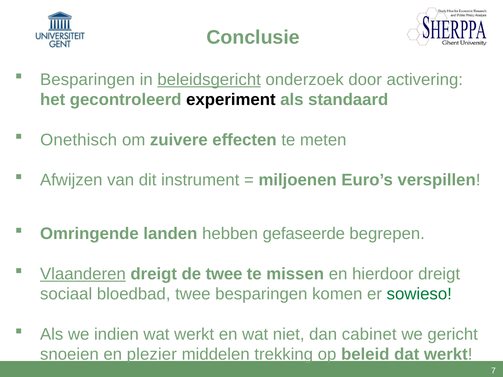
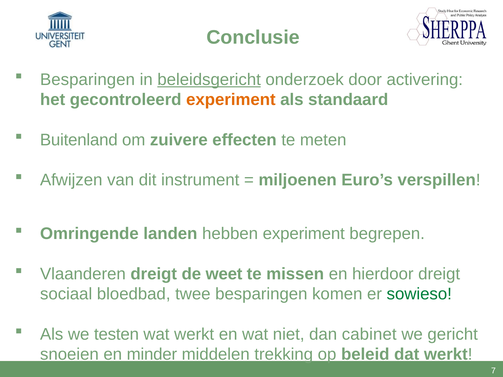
experiment colour: black -> orange (231, 100)
Onethisch: Onethisch -> Buitenland (79, 140)
hebben gefaseerde: gefaseerde -> experiment (304, 234)
Vlaanderen underline: present -> none (83, 274)
de twee: twee -> weet (224, 274)
indien: indien -> testen (116, 334)
plezier: plezier -> minder (152, 355)
